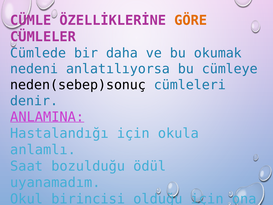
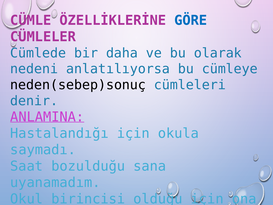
GÖRE colour: orange -> blue (191, 20)
okumak: okumak -> olarak (218, 53)
anlamlı: anlamlı -> saymadı (43, 150)
bozulduğu ödül: ödül -> sana (150, 166)
